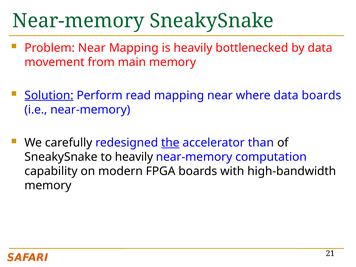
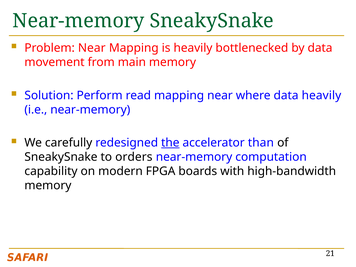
Solution underline: present -> none (49, 95)
data boards: boards -> heavily (321, 95)
to heavily: heavily -> orders (134, 157)
